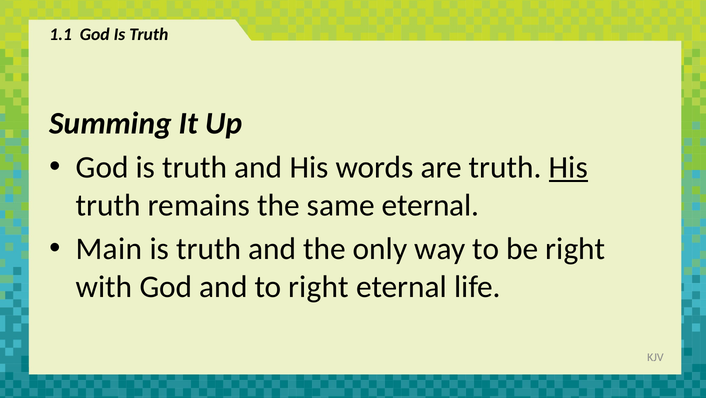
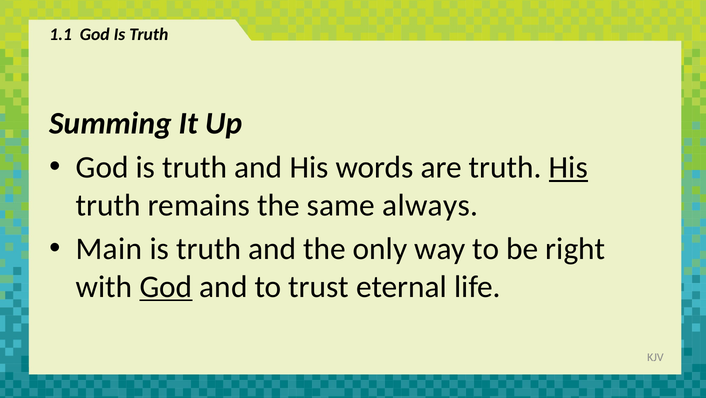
same eternal: eternal -> always (430, 205)
God underline: none -> present (166, 287)
to right: right -> trust (319, 287)
